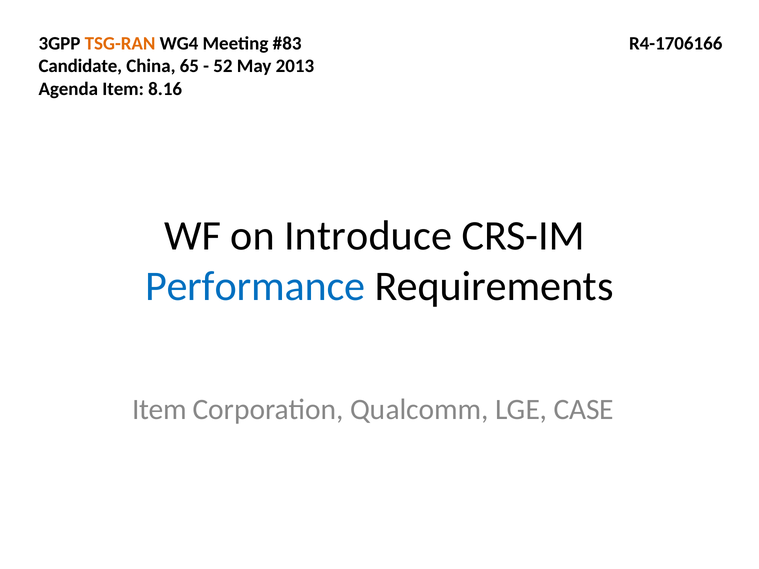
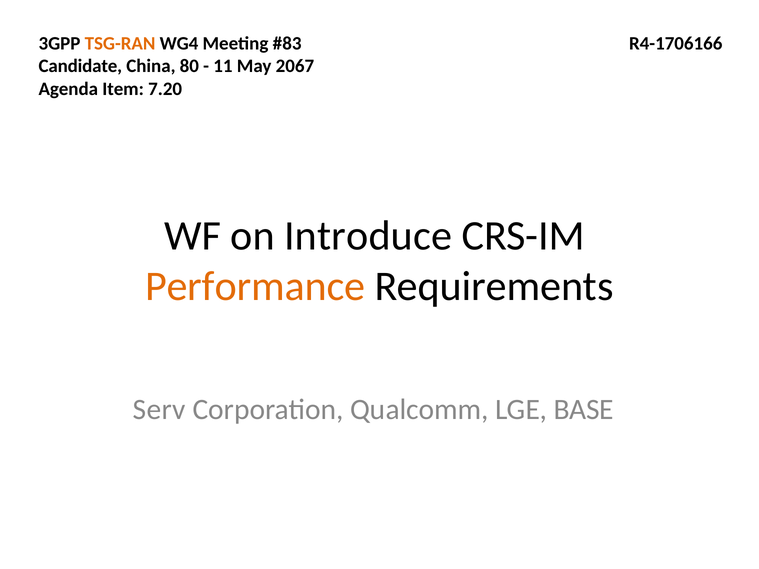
65: 65 -> 80 (189, 66)
52: 52 -> 11 (223, 66)
2013: 2013 -> 2067 (295, 66)
8.16: 8.16 -> 7.20 (165, 89)
Performance colour: blue -> orange (255, 287)
Item: Item -> Serv (159, 410)
CASE: CASE -> BASE (584, 410)
